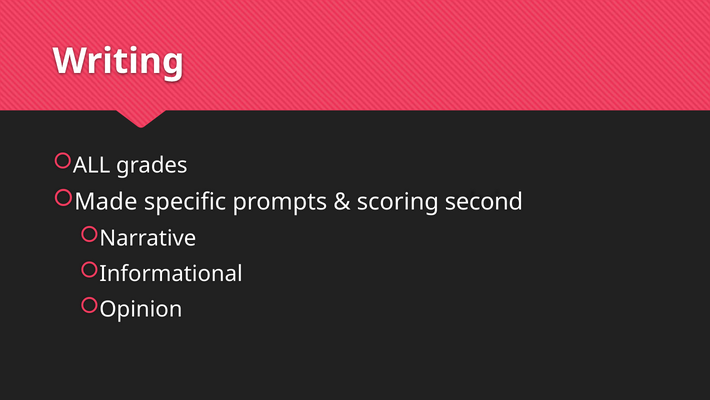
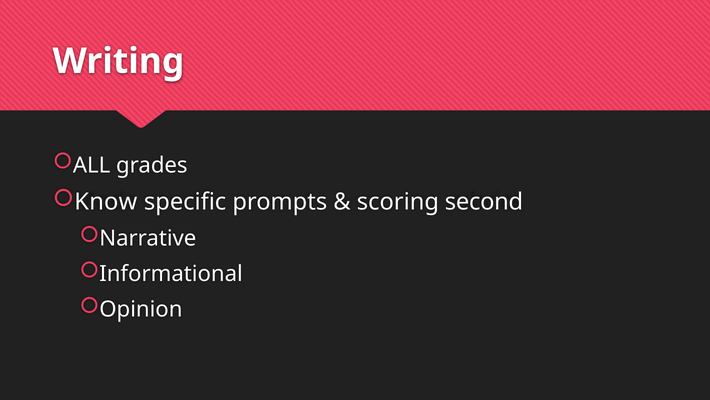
Made: Made -> Know (106, 202)
